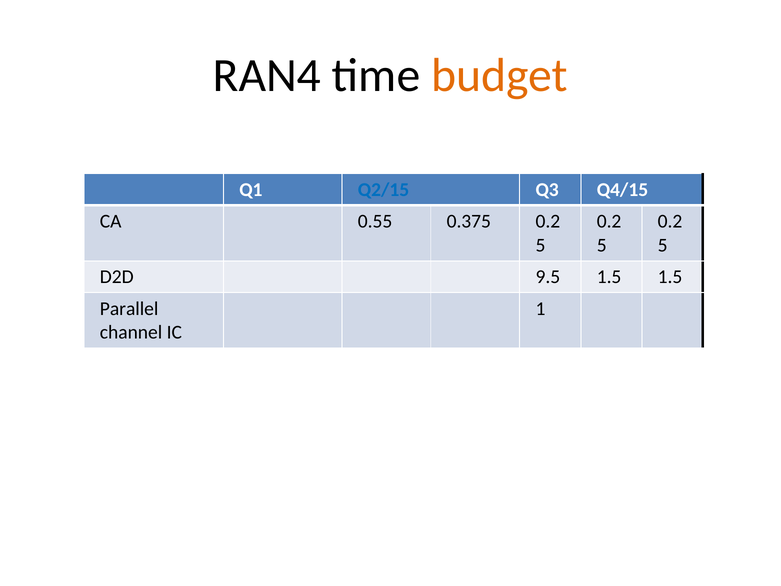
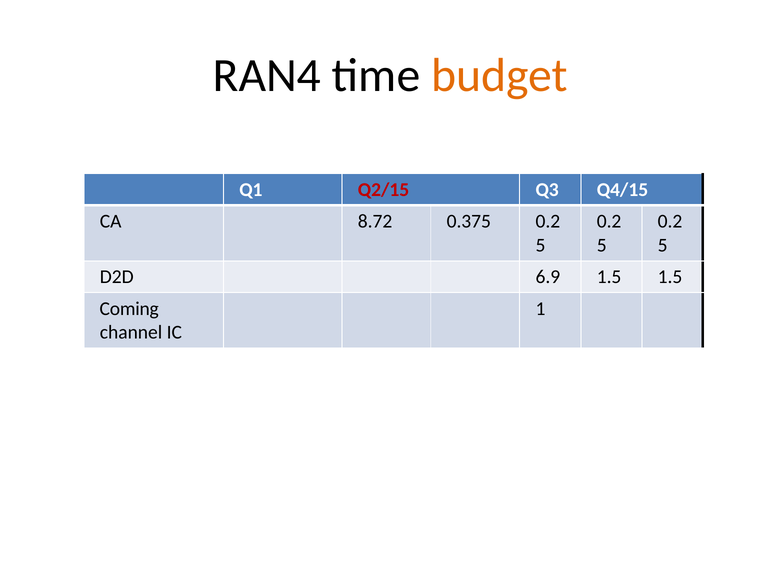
Q2/15 colour: blue -> red (383, 190)
0.55: 0.55 -> 8.72 (375, 221)
9.5: 9.5 -> 6.9 (548, 277)
Parallel: Parallel -> Coming (129, 308)
